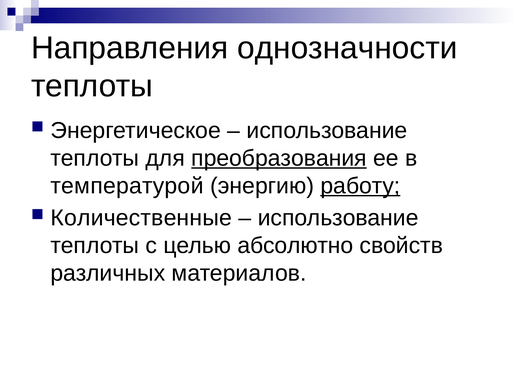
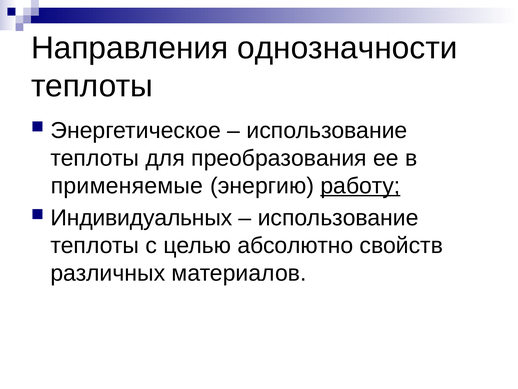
преобразования underline: present -> none (279, 158)
температурой: температурой -> применяемые (127, 186)
Количественные: Количественные -> Индивидуальных (141, 218)
